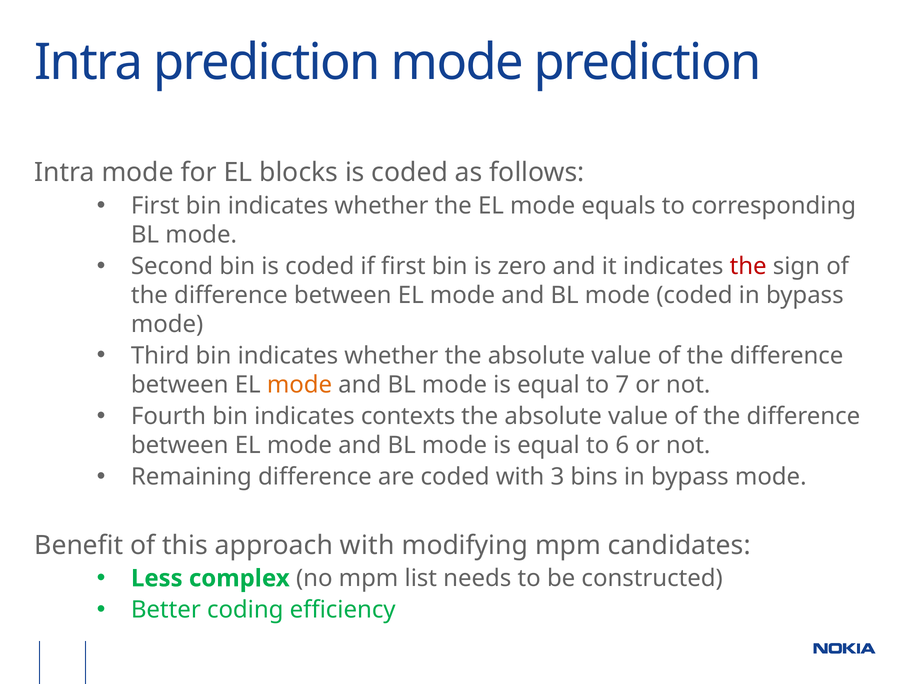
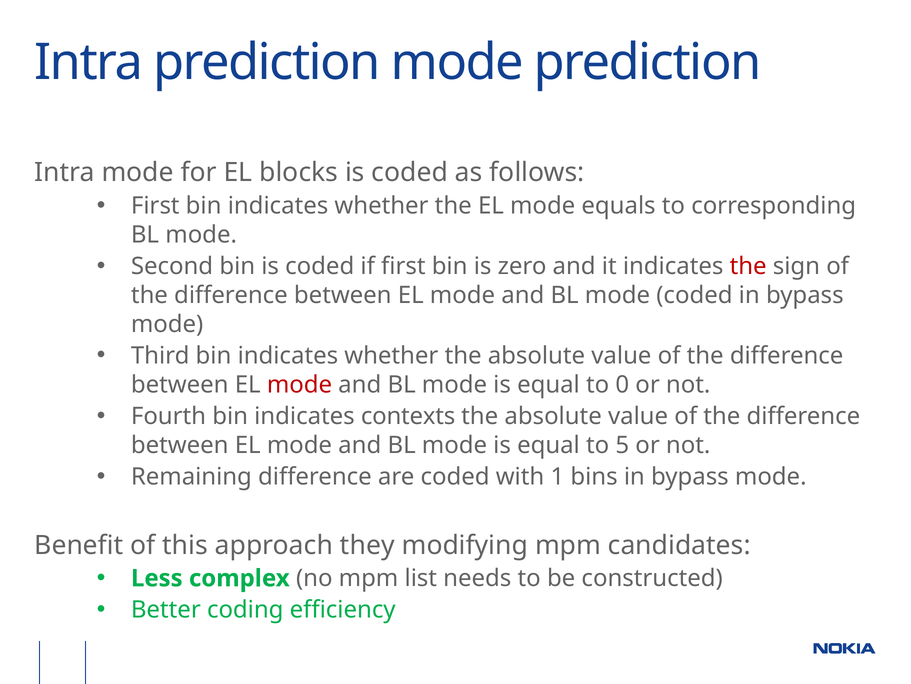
mode colour: orange -> red (299, 384)
7: 7 -> 0 (622, 384)
6: 6 -> 5 (622, 445)
3: 3 -> 1 (557, 476)
approach with: with -> they (367, 545)
